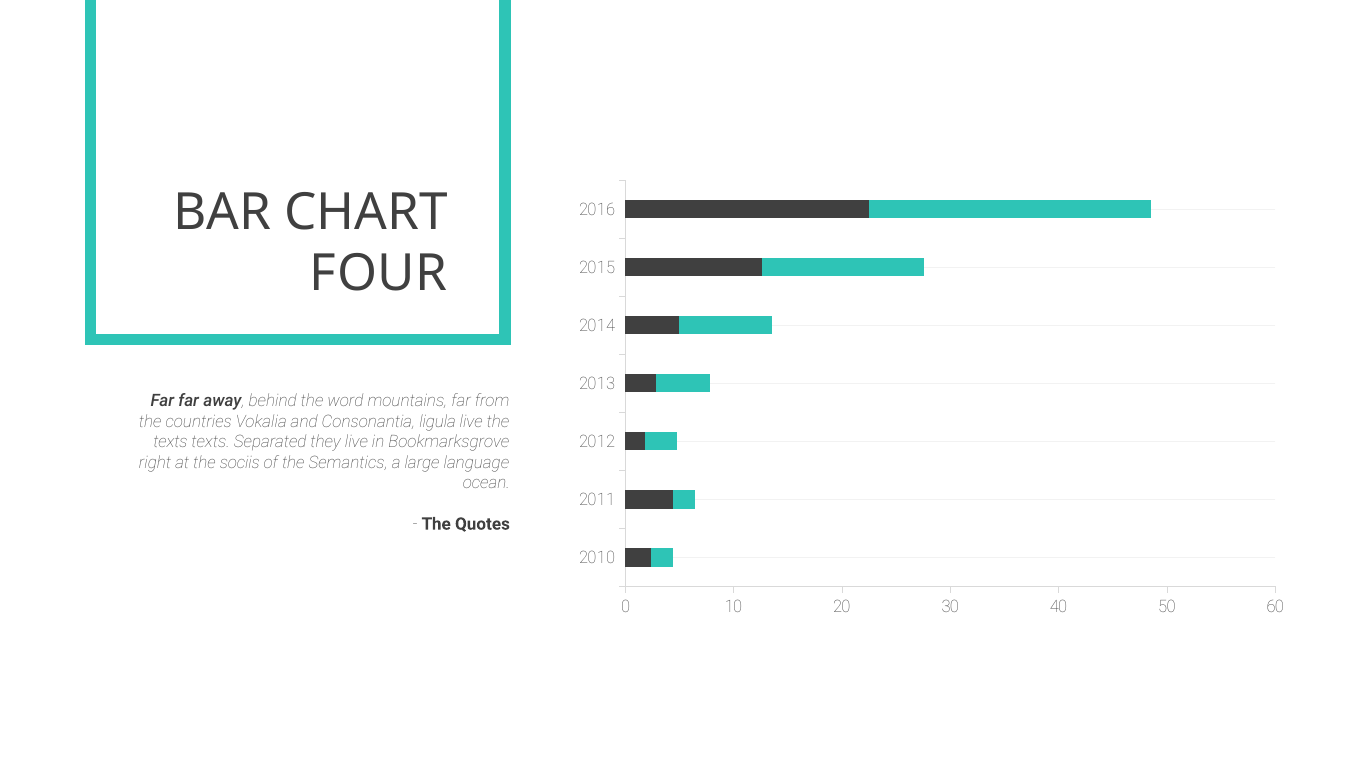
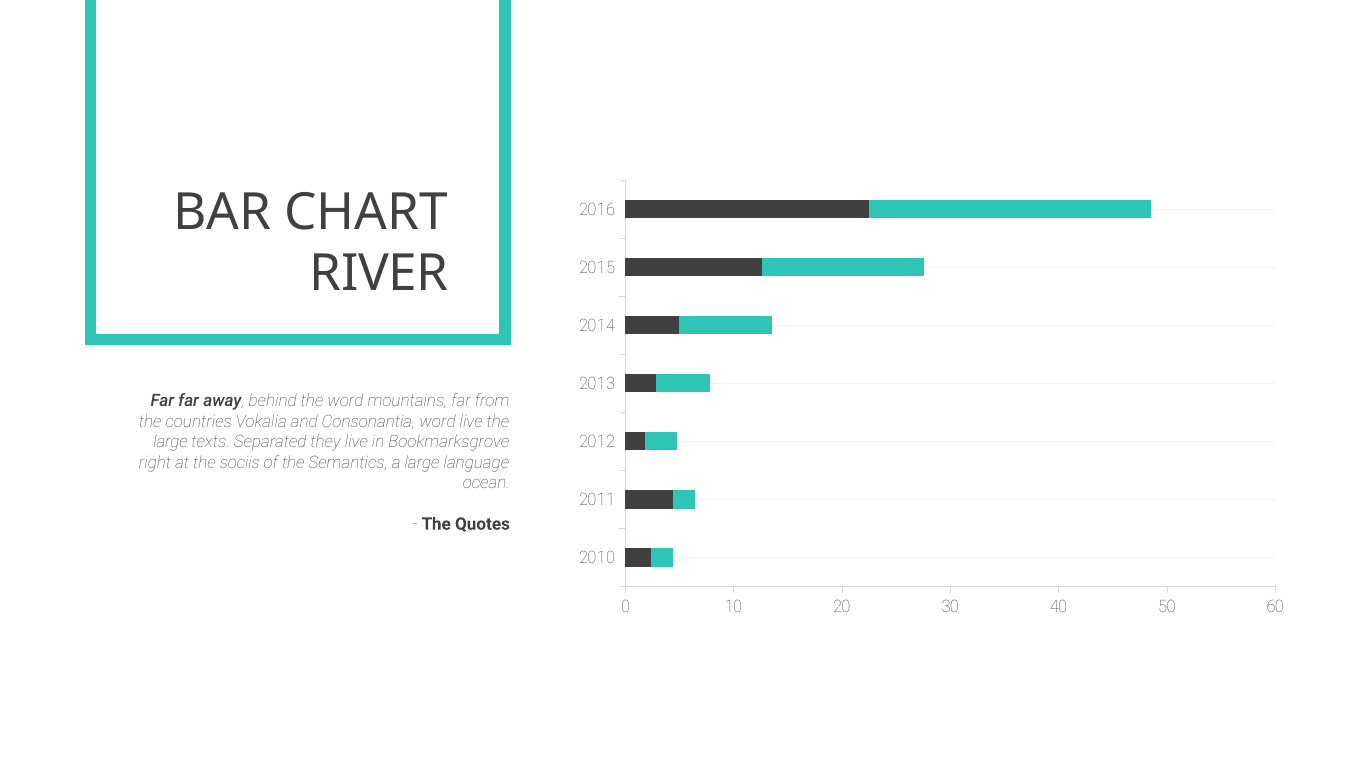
FOUR: FOUR -> RIVER (379, 274)
Consonantia ligula: ligula -> word (438, 422)
texts: texts -> large (170, 442)
